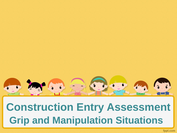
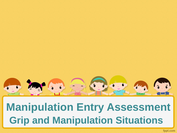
Construction: Construction -> Manipulation (40, 107)
